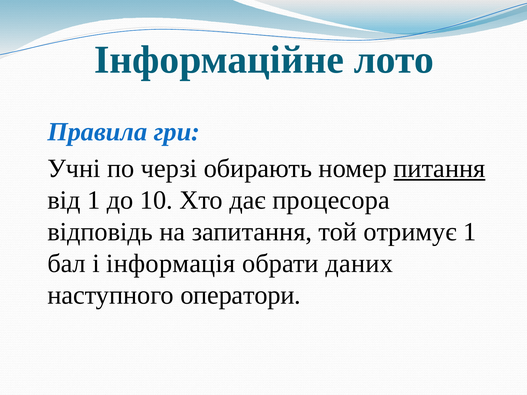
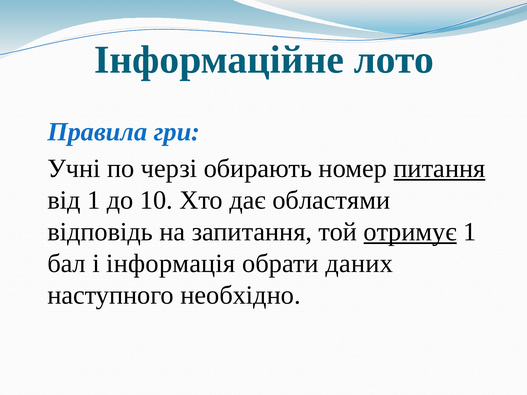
процесора: процесора -> областями (331, 200)
отримує underline: none -> present (410, 232)
оператори: оператори -> необхідно (240, 295)
